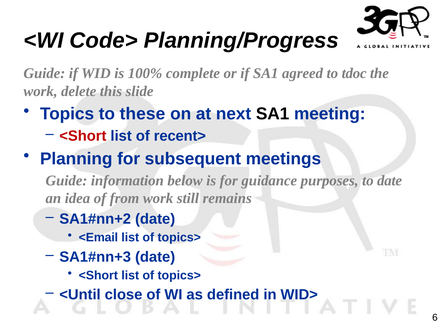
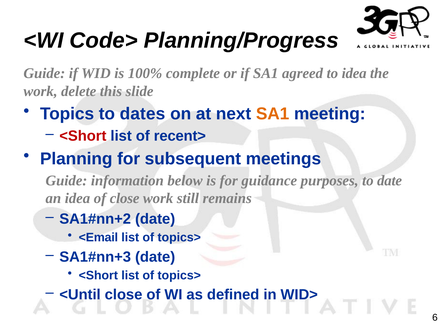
to tdoc: tdoc -> idea (354, 73)
these: these -> dates (142, 114)
SA1 colour: black -> orange (273, 114)
of from: from -> close (125, 198)
